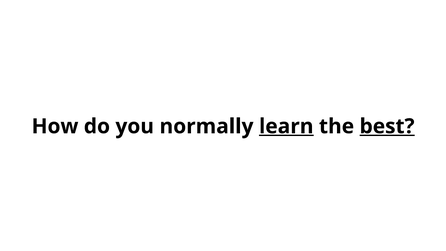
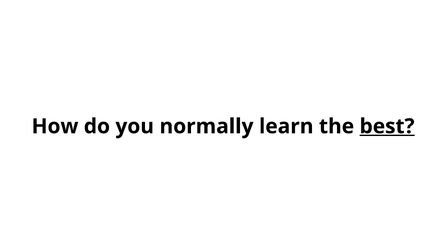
learn underline: present -> none (286, 126)
